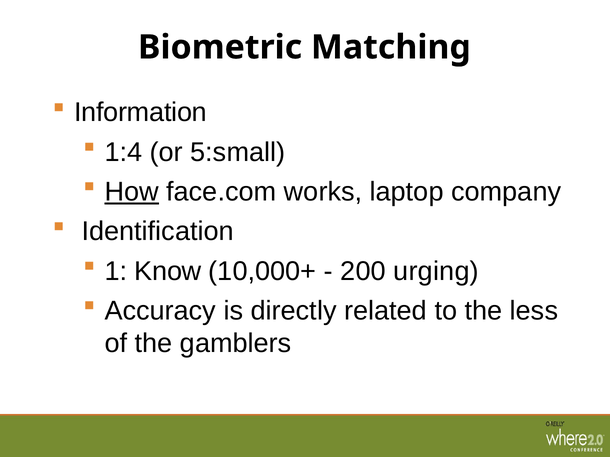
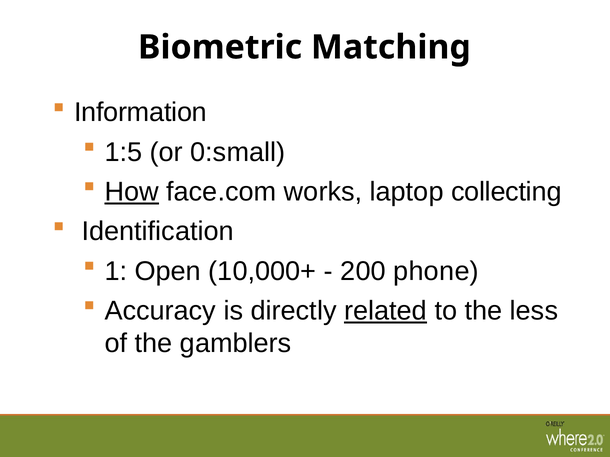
1:4: 1:4 -> 1:5 (123, 152)
5:small: 5:small -> 0:small (238, 152)
company: company -> collecting (506, 192)
Know: Know -> Open (168, 271)
urging: urging -> phone (436, 271)
related underline: none -> present (386, 311)
